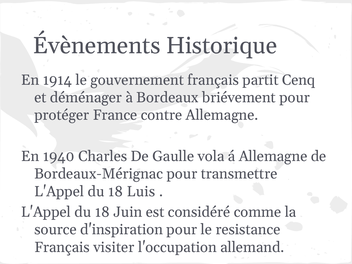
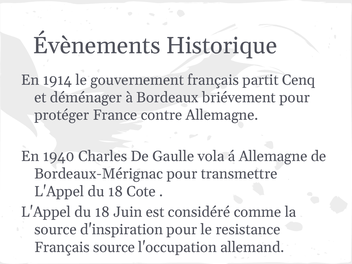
Luis: Luis -> Cote (141, 191)
Français visiter: visiter -> source (114, 247)
